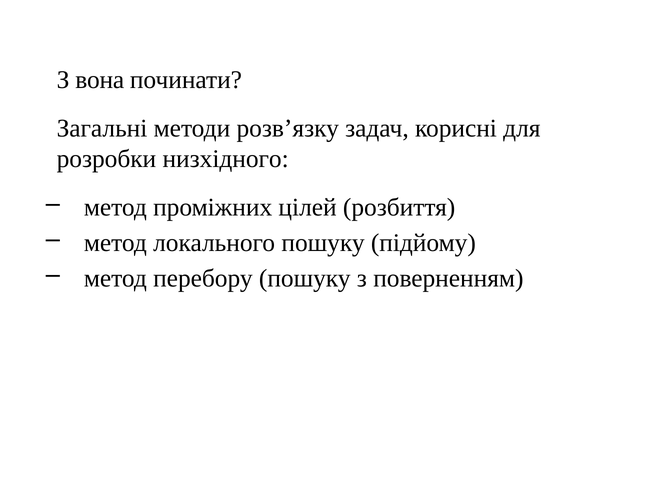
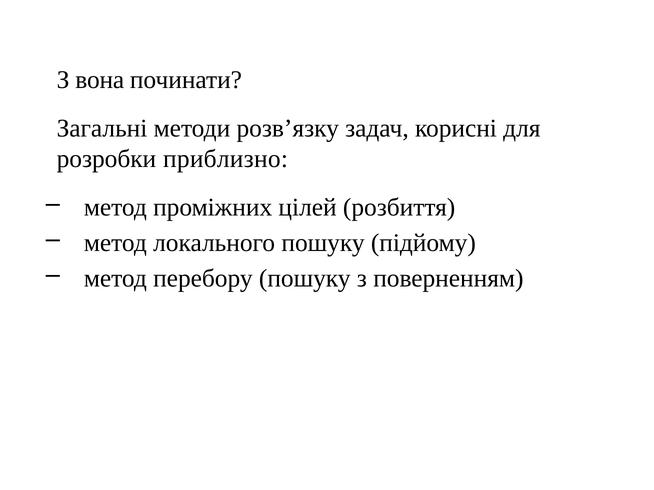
низхідного: низхідного -> приблизно (225, 159)
